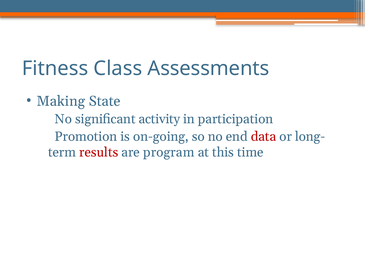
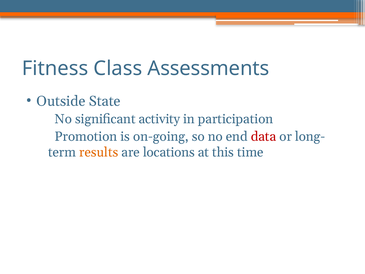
Making: Making -> Outside (61, 101)
results colour: red -> orange (99, 152)
program: program -> locations (169, 152)
